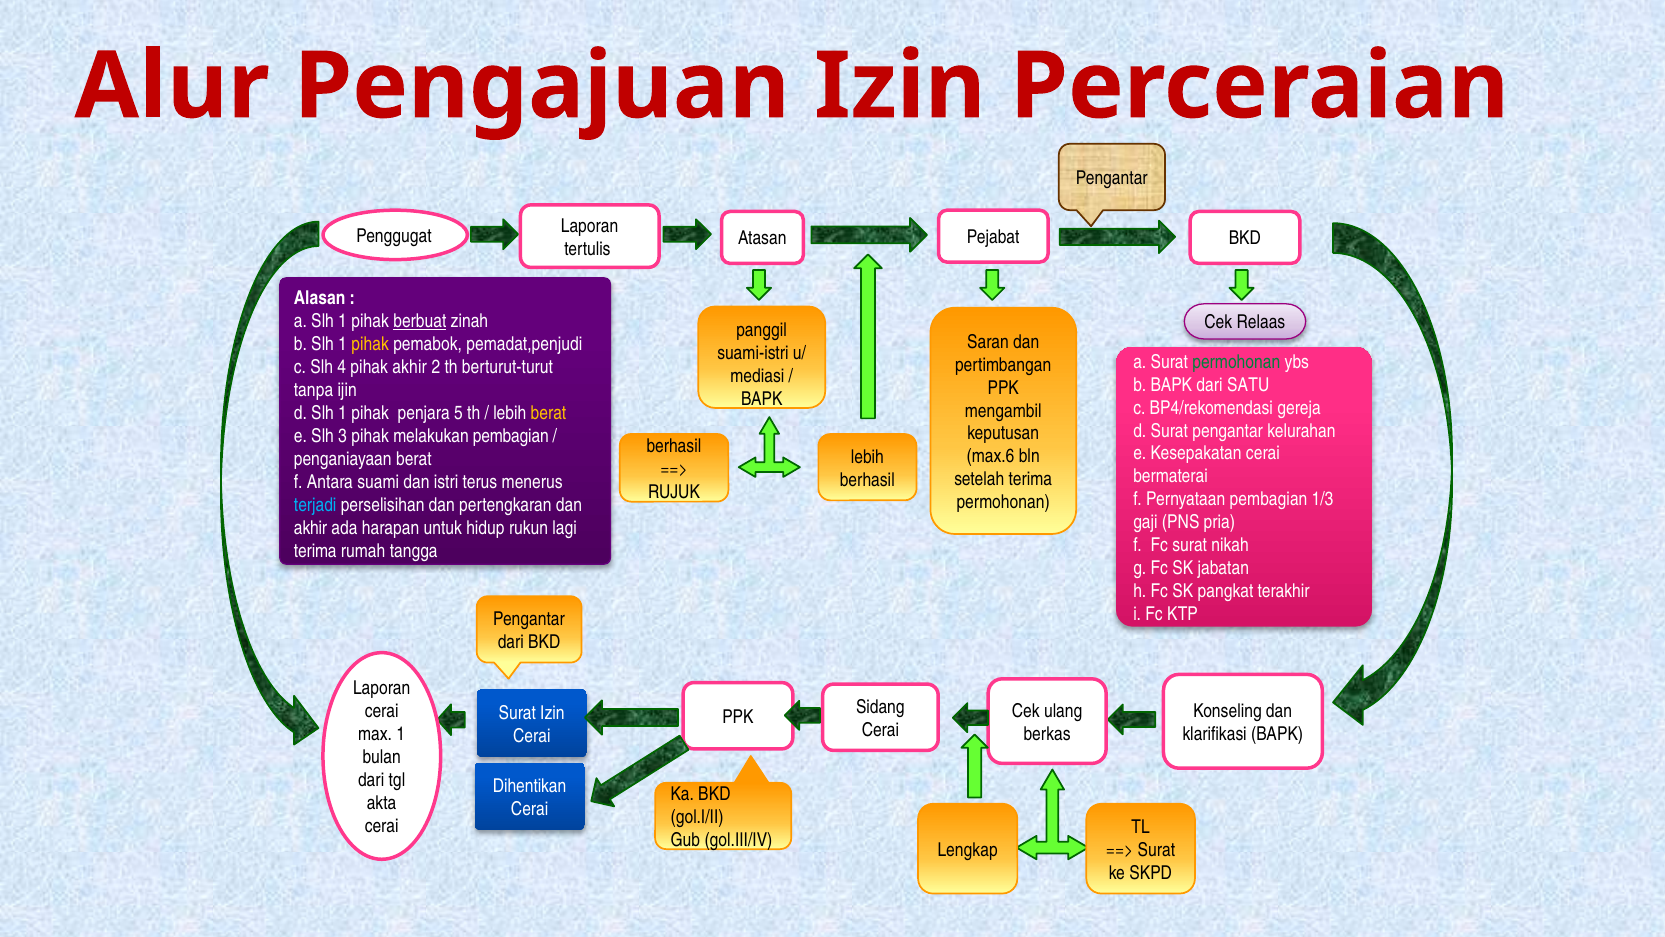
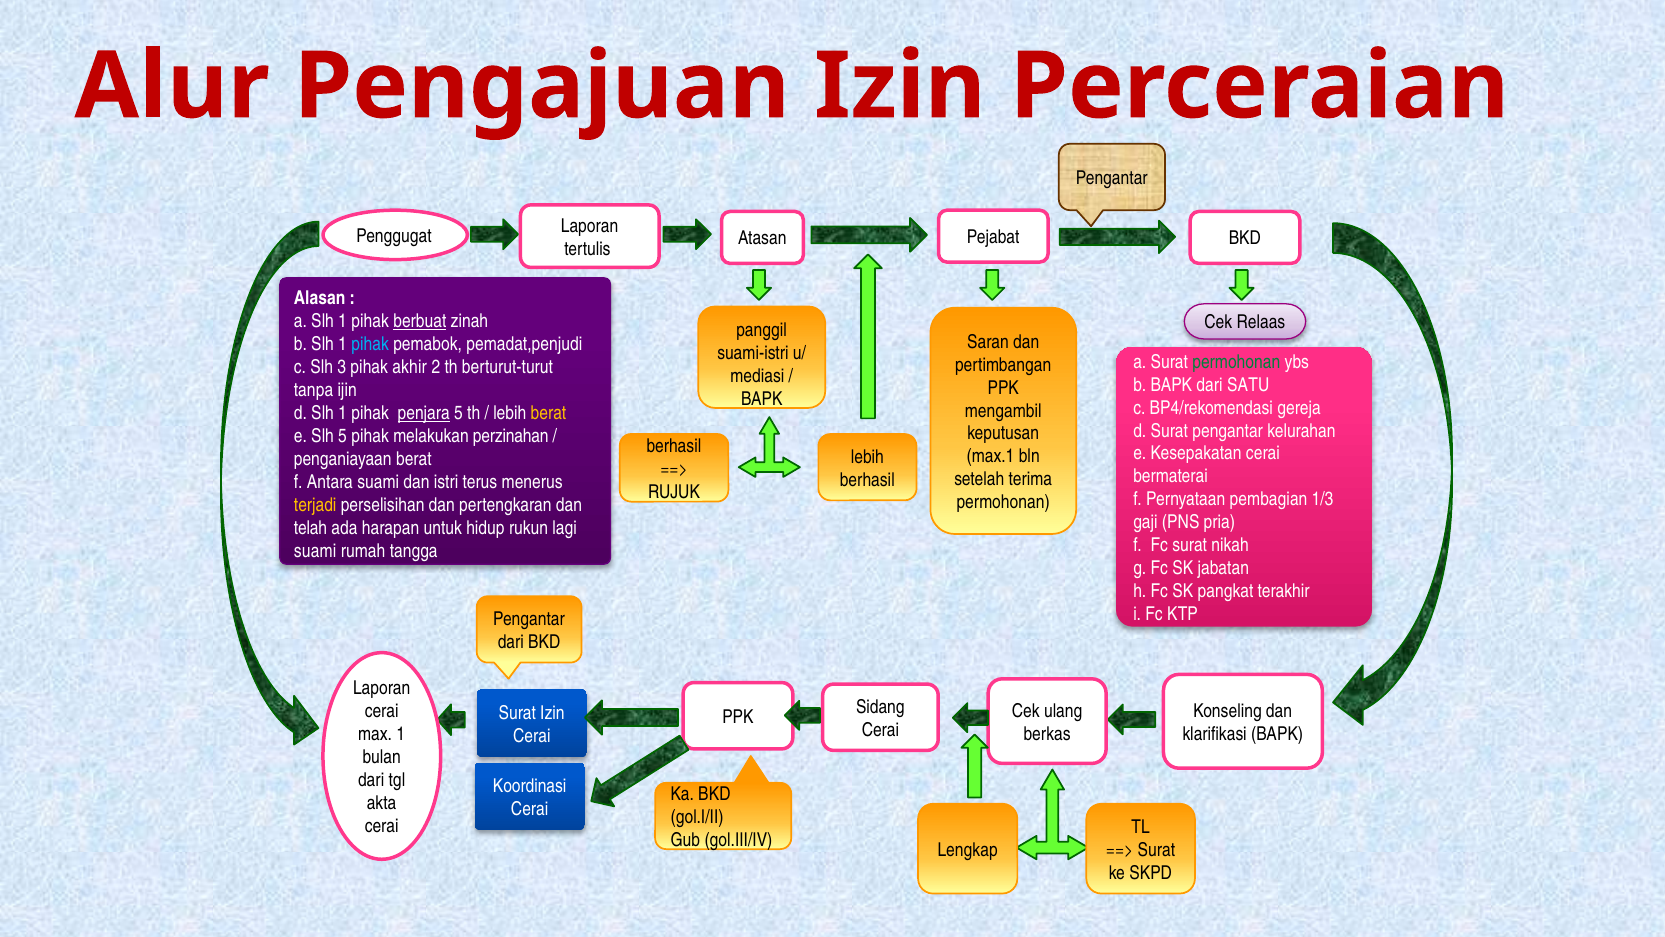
pihak colour: yellow -> light blue (370, 344)
4: 4 -> 3 (342, 367)
penjara underline: none -> present (424, 413)
Slh 3: 3 -> 5 (343, 436)
melakukan pembagian: pembagian -> perzinahan (511, 436)
max.6: max.6 -> max.1 (991, 456)
terjadi colour: light blue -> yellow (315, 505)
akhir: akhir -> telah (311, 528)
terima: terima -> suami (315, 550)
Dihentikan: Dihentikan -> Koordinasi (530, 786)
